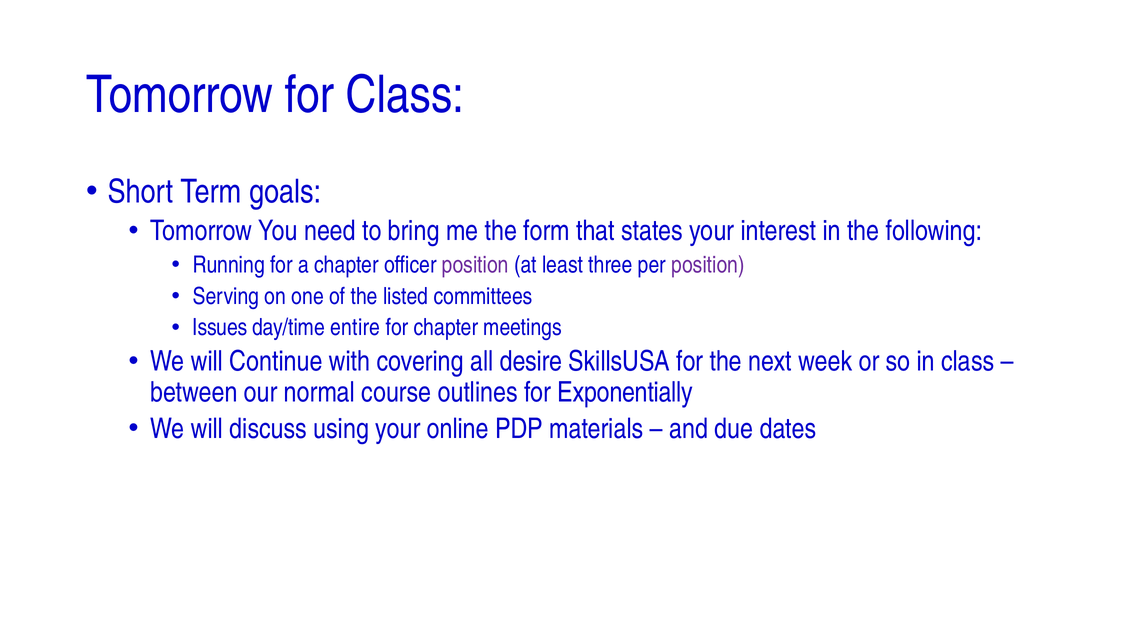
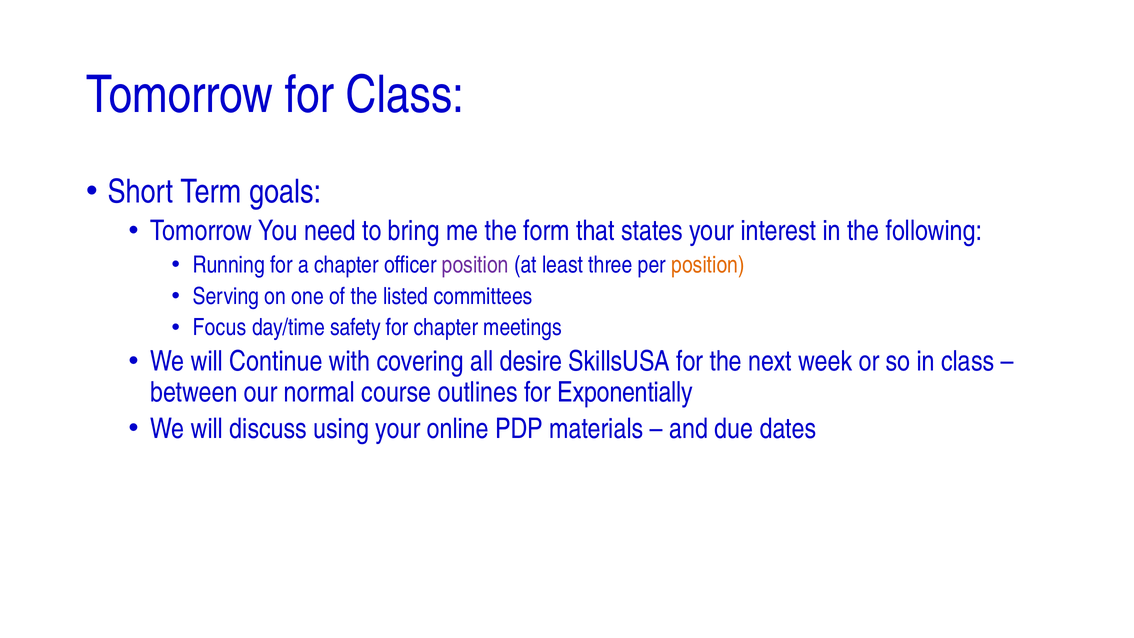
position colour: purple -> orange (708, 265)
Issues: Issues -> Focus (220, 328)
entire: entire -> safety (356, 328)
